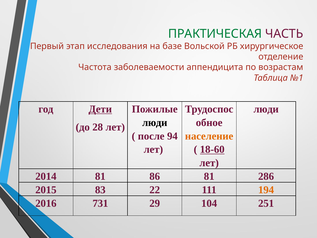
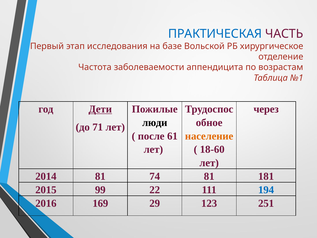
ПРАКТИЧЕСКАЯ colour: green -> blue (215, 34)
люди: люди -> через (266, 109)
28: 28 -> 71 (98, 127)
94: 94 -> 61 (172, 136)
18-60 underline: present -> none (212, 149)
86: 86 -> 74 (155, 176)
286: 286 -> 181 (266, 176)
83: 83 -> 99 (100, 190)
194 colour: orange -> blue (266, 190)
731: 731 -> 169 (100, 203)
104: 104 -> 123 (209, 203)
